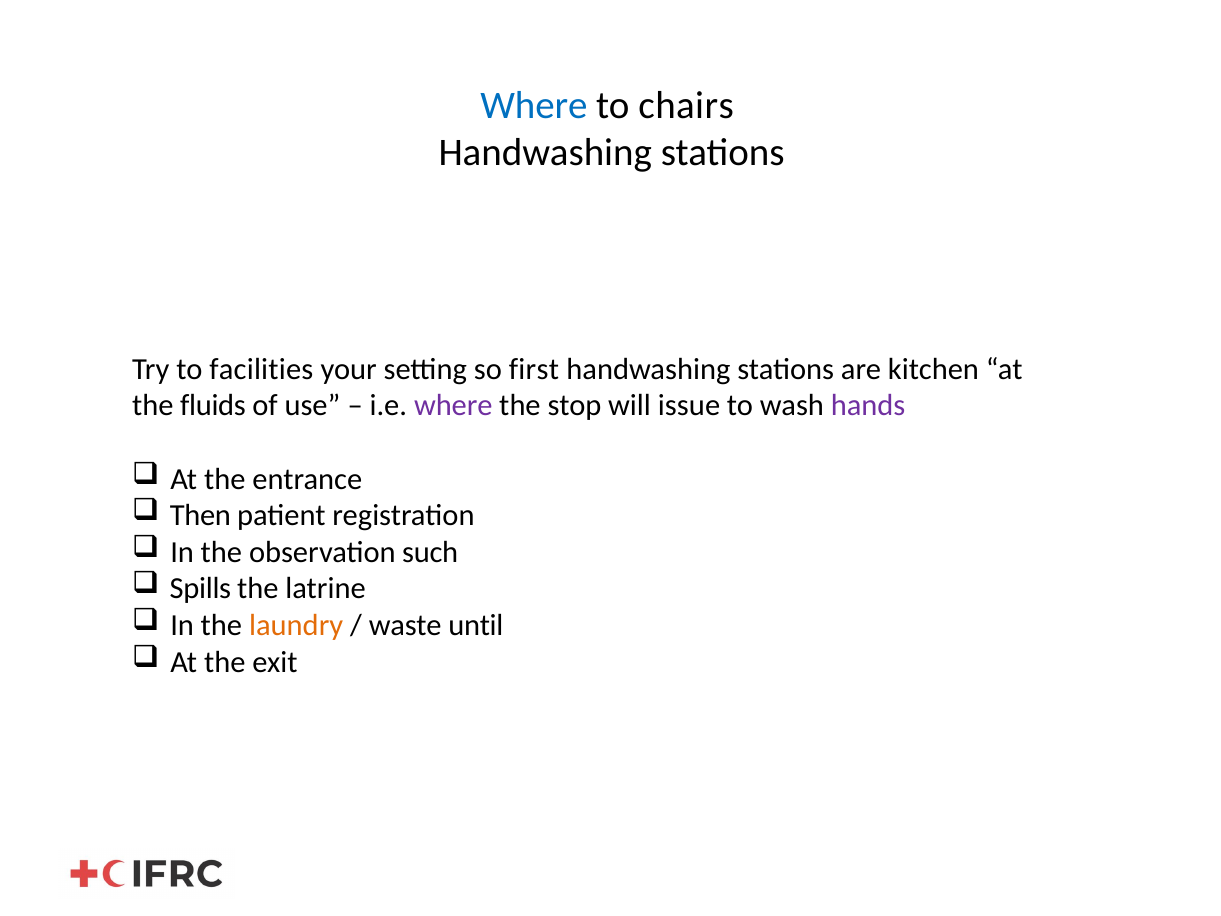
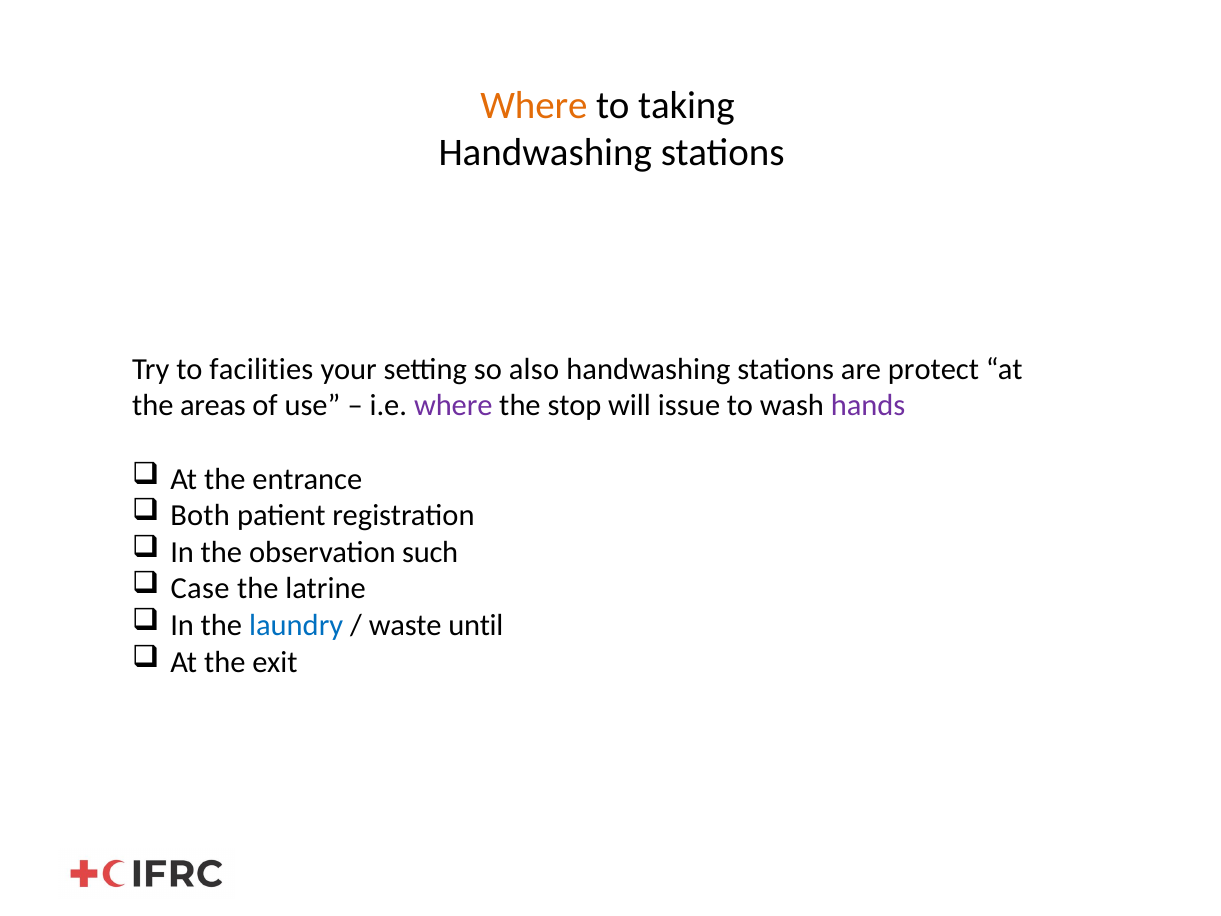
Where colour: blue -> orange (534, 105)
chairs: chairs -> taking (686, 105)
first: first -> also (534, 369)
kitchen: kitchen -> protect (933, 369)
fluids: fluids -> areas (213, 406)
Then: Then -> Both (200, 515)
Spills: Spills -> Case (200, 589)
laundry colour: orange -> blue (296, 625)
